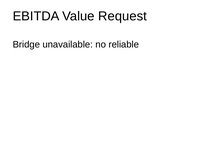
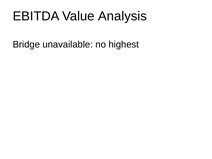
Request: Request -> Analysis (123, 16)
reliable: reliable -> highest (124, 44)
